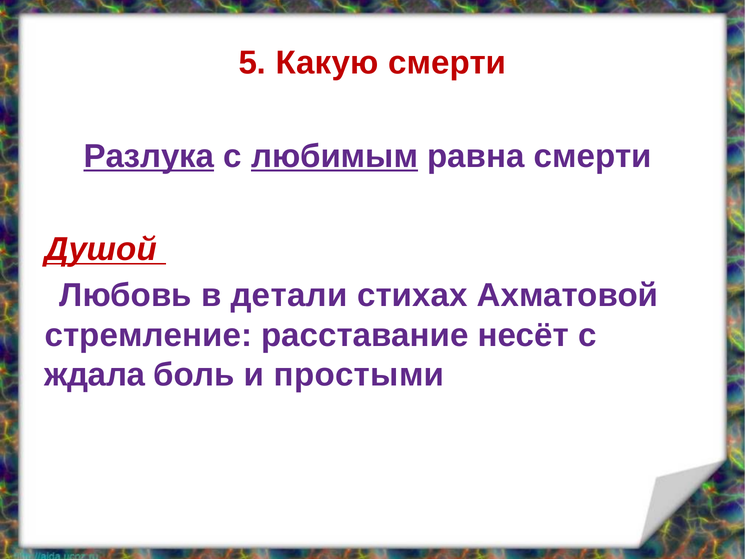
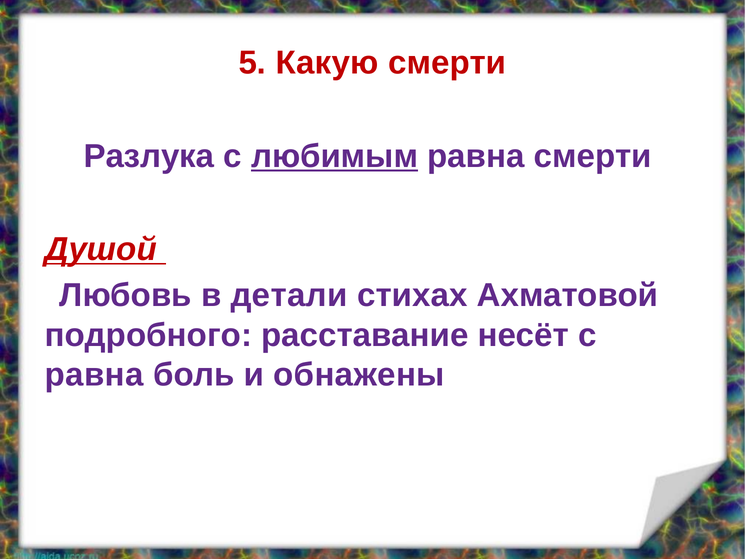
Разлука underline: present -> none (149, 156)
стремление: стремление -> подробного (148, 335)
ждала: ждала -> равна (94, 375)
простыми: простыми -> обнажены (359, 375)
